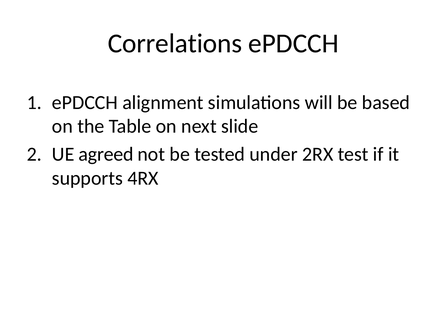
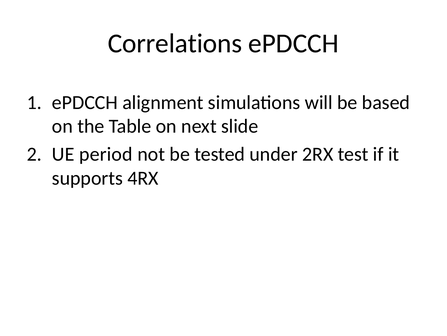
agreed: agreed -> period (106, 154)
